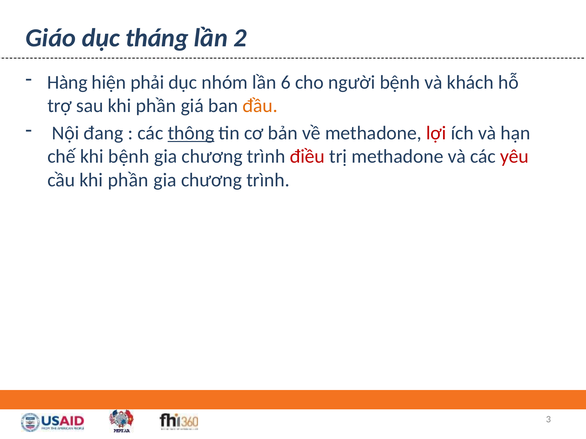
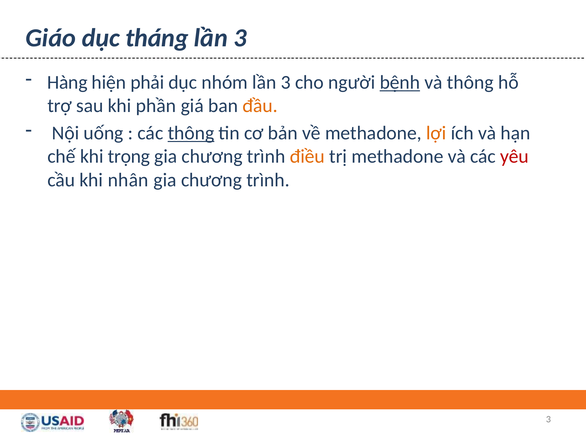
2: 2 -> 3 (240, 38)
nhóm lần 6: 6 -> 3 (286, 82)
bệnh underline: none -> present (400, 82)
và khách: khách -> thông (470, 82)
đang: đang -> uống (104, 133)
lợi colour: red -> orange (436, 133)
khi bệnh: bệnh -> trọng (129, 157)
điều colour: red -> orange (307, 157)
cầu khi phần: phần -> nhân (128, 180)
